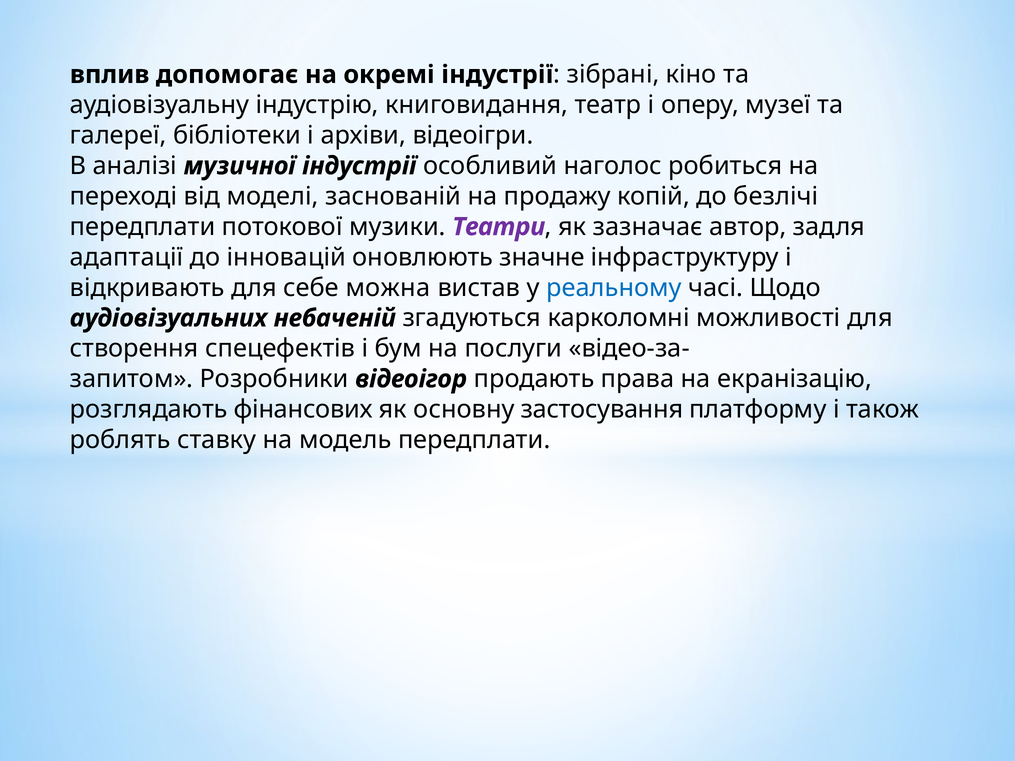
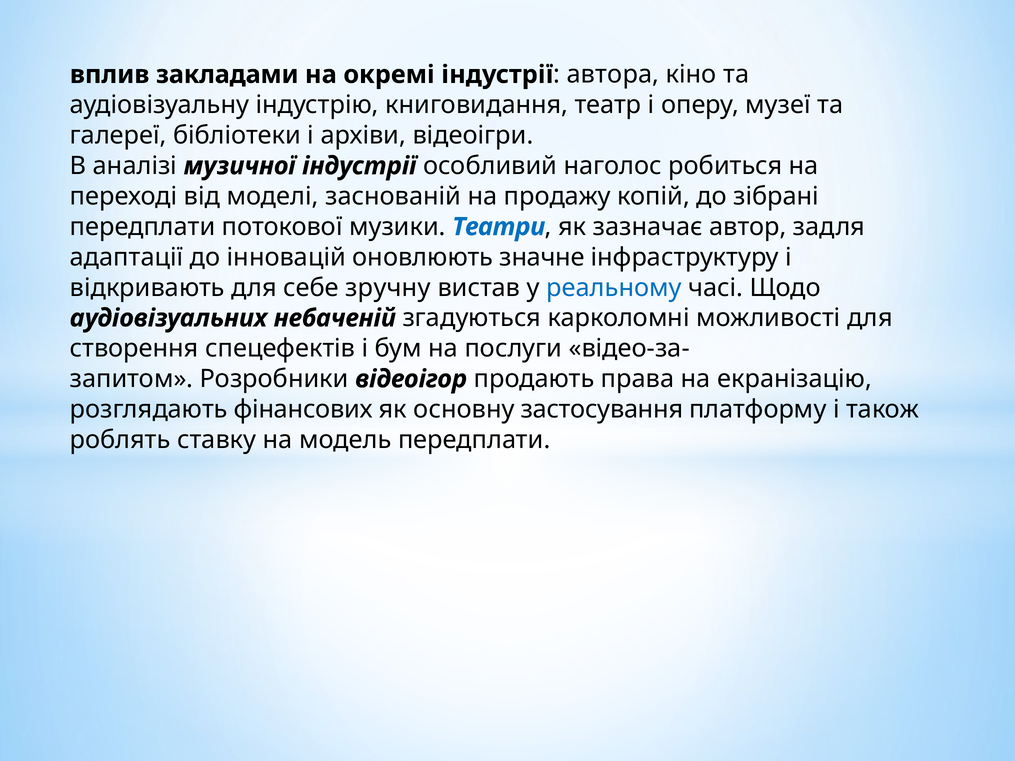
допомогає: допомогає -> закладами (227, 75)
зібрані: зібрані -> автора (613, 75)
безлічі: безлічі -> зібрані (776, 196)
Театри colour: purple -> blue (499, 227)
можна: можна -> зручну (388, 288)
